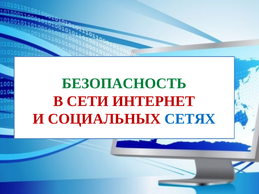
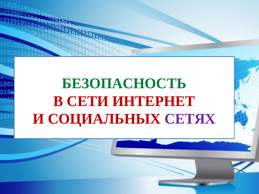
СЕТЯХ colour: blue -> purple (190, 119)
